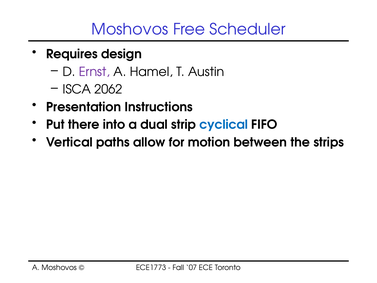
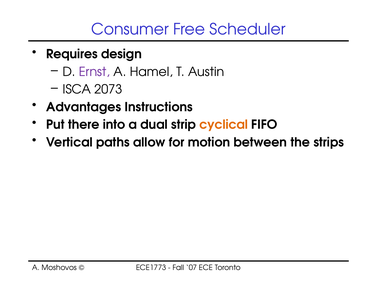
Moshovos: Moshovos -> Consumer (130, 29)
2062: 2062 -> 2073 (108, 89)
Presentation: Presentation -> Advantages (84, 107)
cyclical colour: blue -> orange (224, 125)
